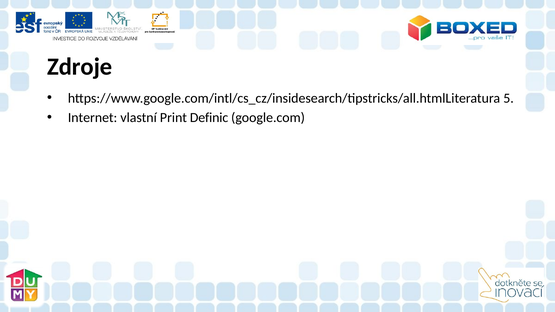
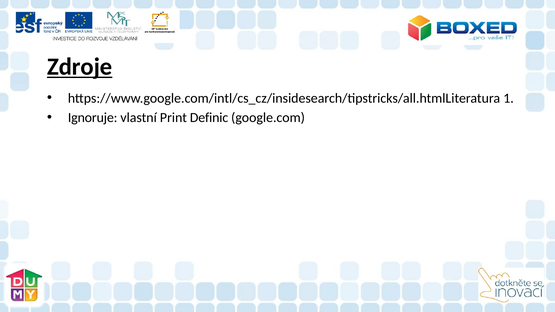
Zdroje underline: none -> present (80, 67)
5: 5 -> 1 (509, 98)
Internet: Internet -> Ignoruje (93, 118)
